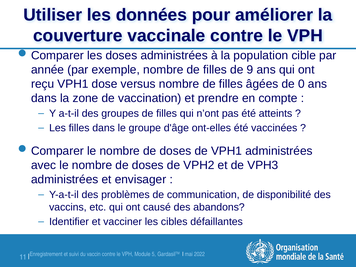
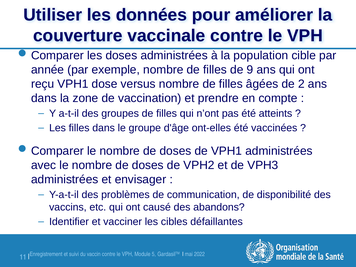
0: 0 -> 2 (301, 84)
